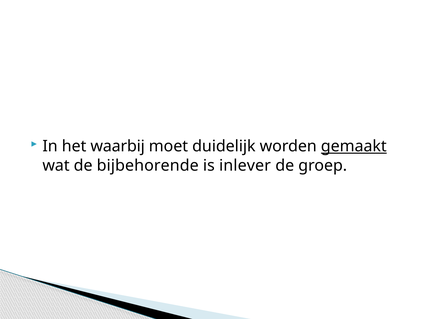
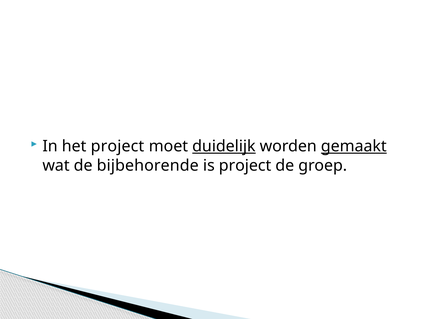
het waarbij: waarbij -> project (117, 146)
duidelijk underline: none -> present (224, 146)
is inlever: inlever -> project (245, 165)
